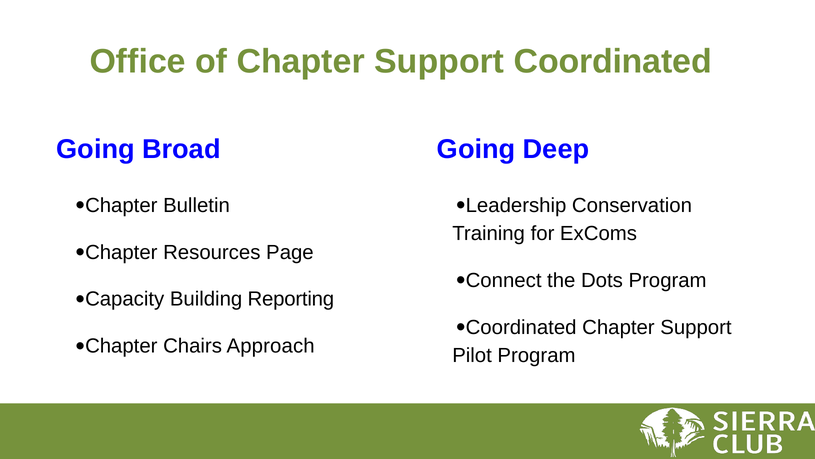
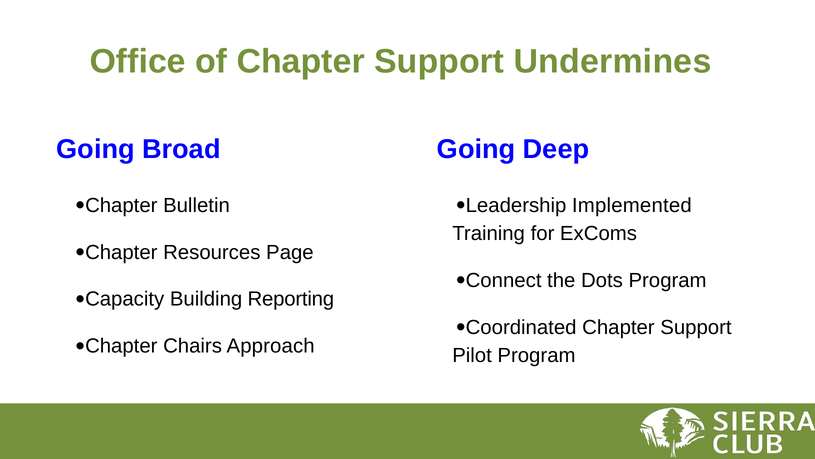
Support Coordinated: Coordinated -> Undermines (613, 62)
Conservation: Conservation -> Implemented (632, 205)
